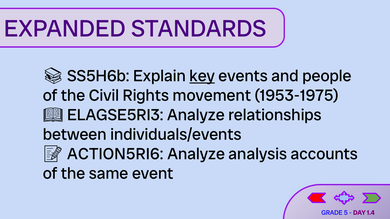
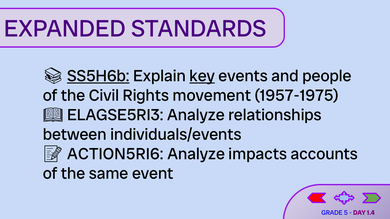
SS5H6b underline: none -> present (98, 76)
1953-1975: 1953-1975 -> 1957-1975 (297, 96)
analysis: analysis -> impacts (258, 154)
